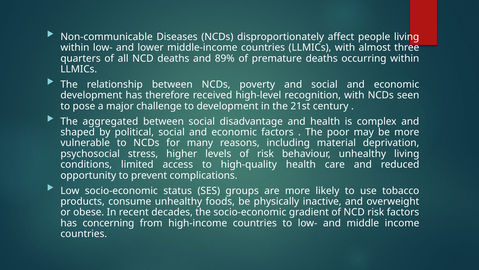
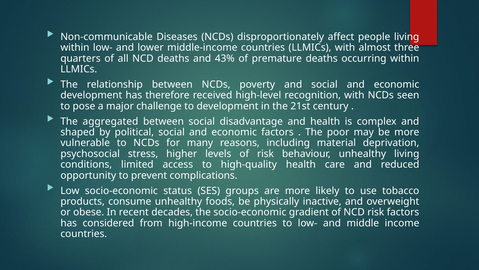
89%: 89% -> 43% (225, 58)
concerning: concerning -> considered (108, 223)
